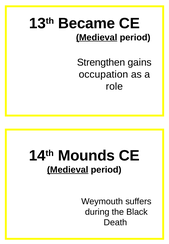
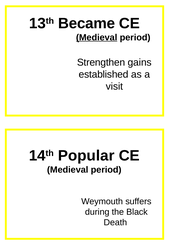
occupation: occupation -> established (104, 74)
role: role -> visit (114, 86)
Mounds: Mounds -> Popular (86, 156)
Medieval underline: present -> none (68, 170)
